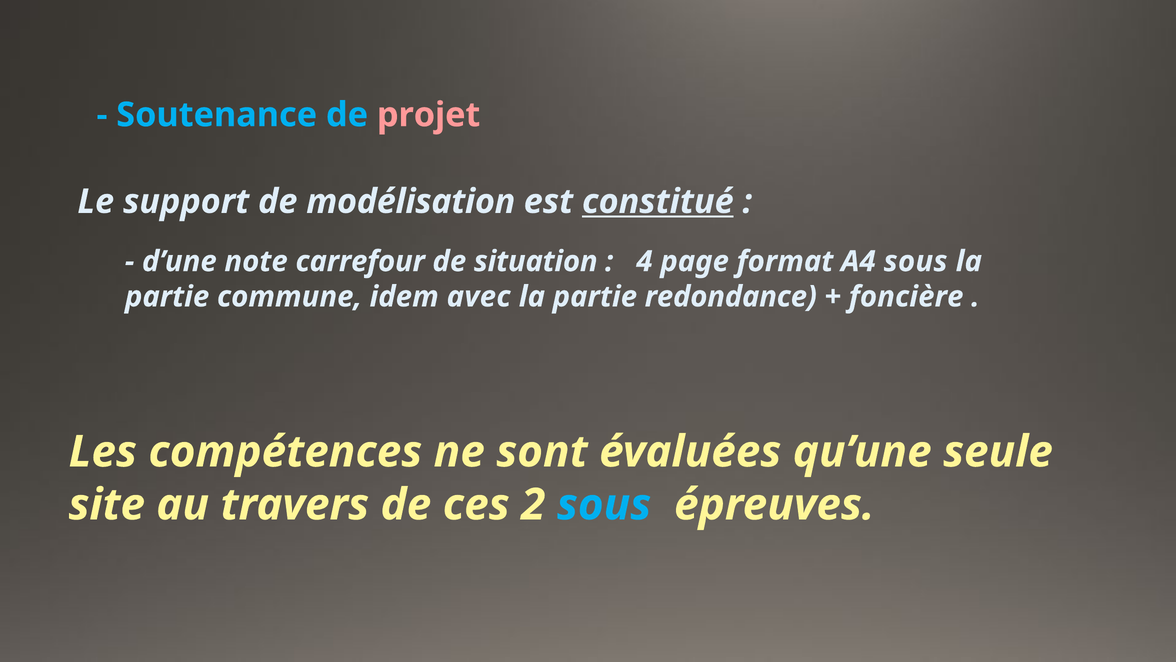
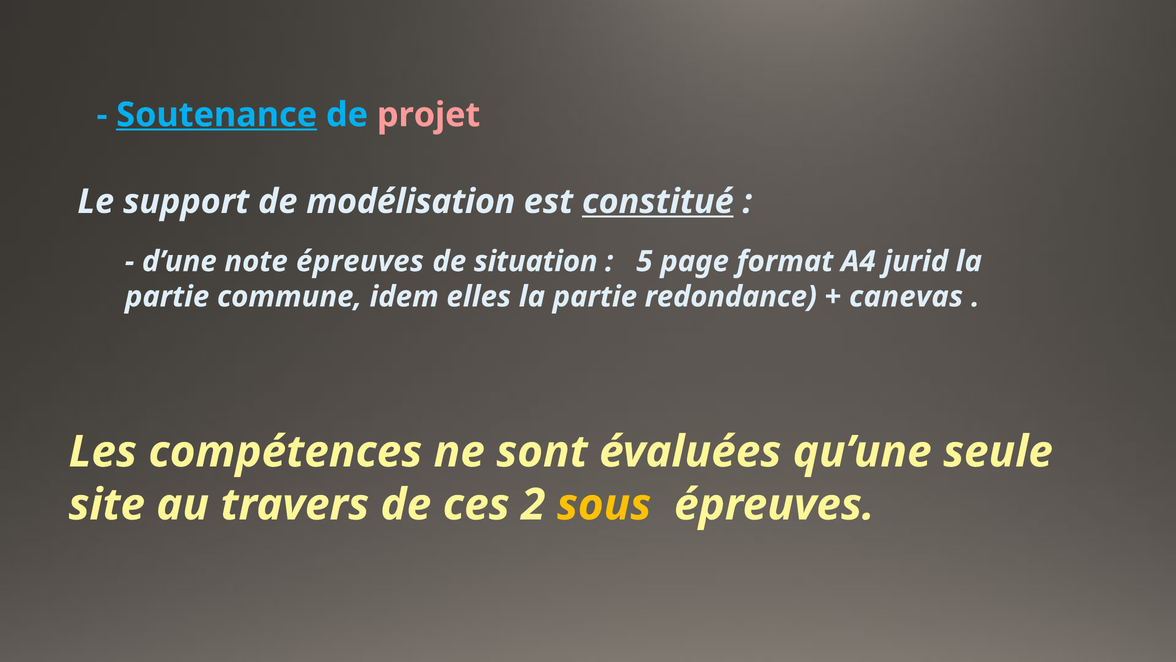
Soutenance underline: none -> present (217, 115)
note carrefour: carrefour -> épreuves (360, 261)
4: 4 -> 5 (644, 261)
A4 sous: sous -> jurid (916, 261)
avec: avec -> elles (479, 297)
foncière: foncière -> canevas (906, 297)
sous colour: light blue -> yellow (604, 504)
